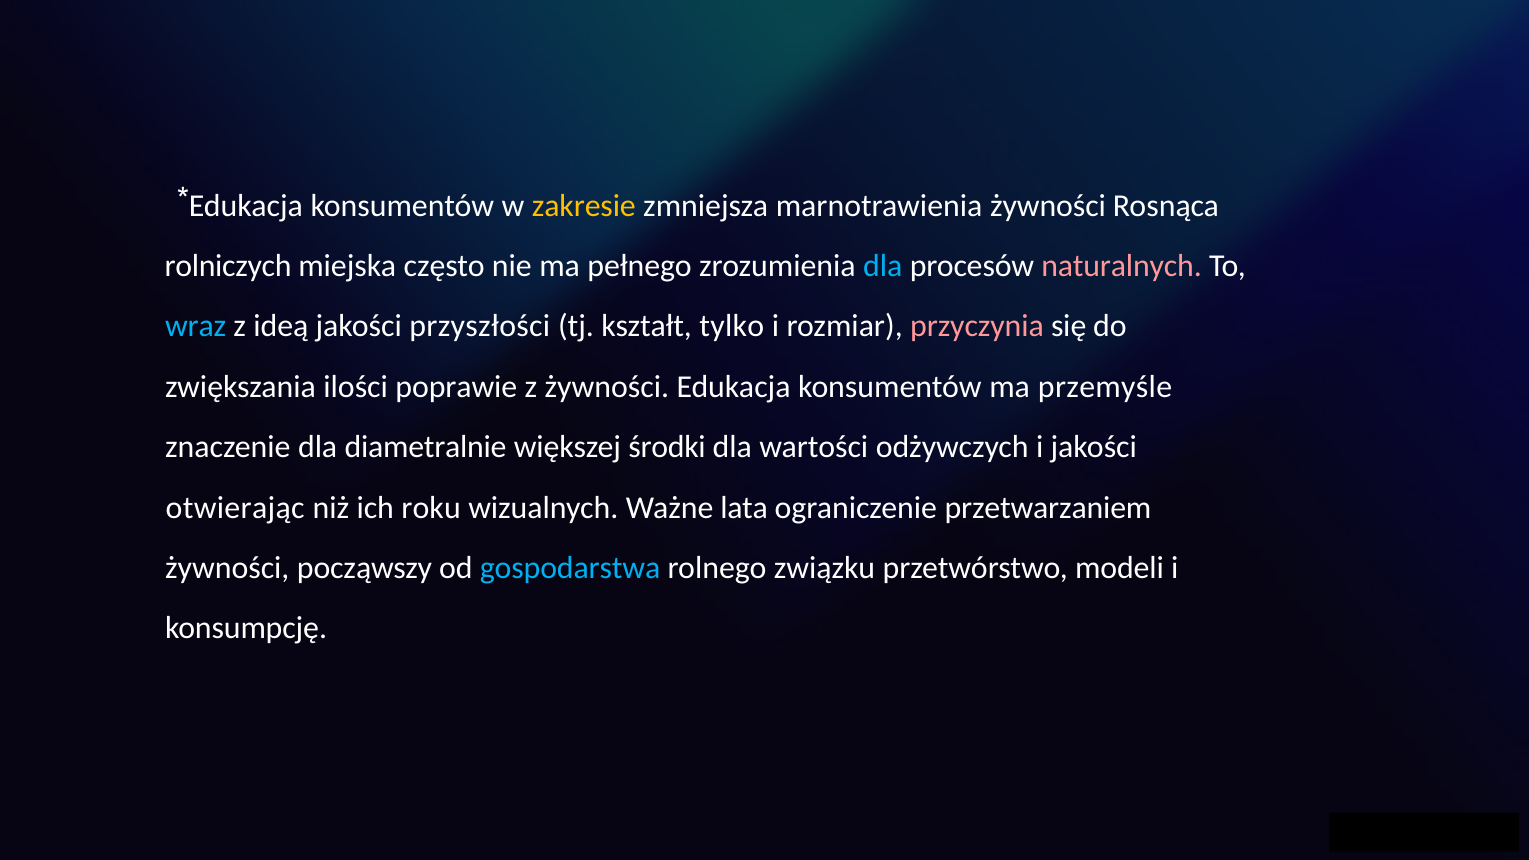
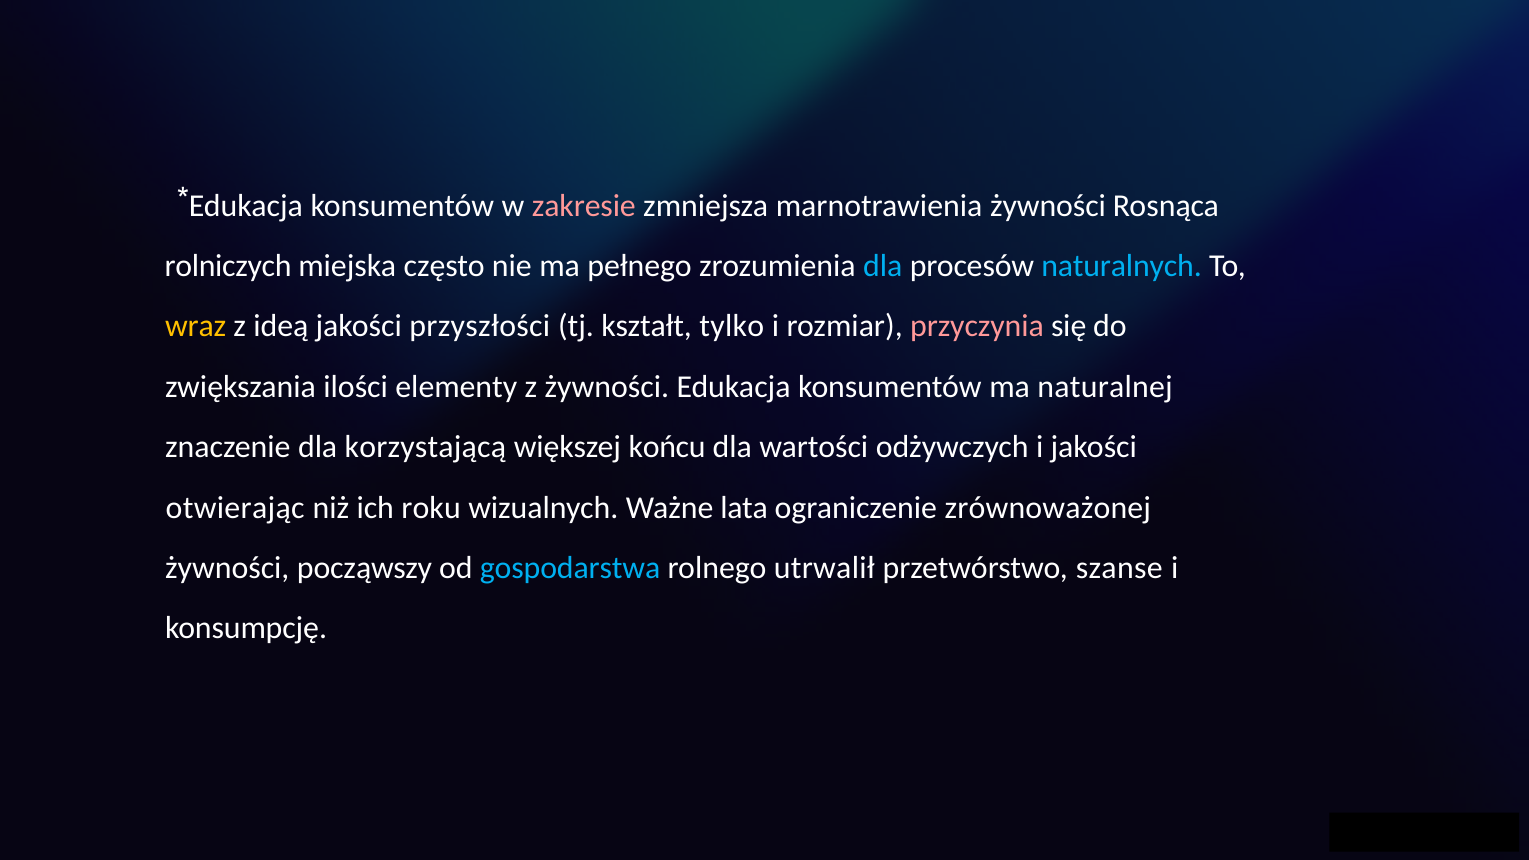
zakresie colour: yellow -> pink (584, 206)
naturalnych colour: pink -> light blue (1122, 266)
wraz colour: light blue -> yellow (196, 326)
poprawie: poprawie -> elementy (456, 387)
przemyśle: przemyśle -> naturalnej (1105, 387)
diametralnie: diametralnie -> korzystającą (425, 447)
środki: środki -> końcu (667, 447)
przetwarzaniem: przetwarzaniem -> zrównoważonej (1048, 508)
związku: związku -> utrwalił (824, 568)
modeli: modeli -> szanse (1119, 568)
